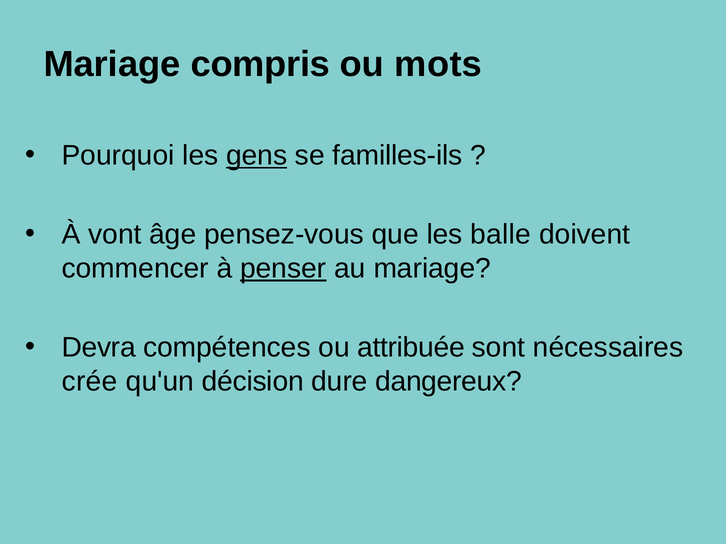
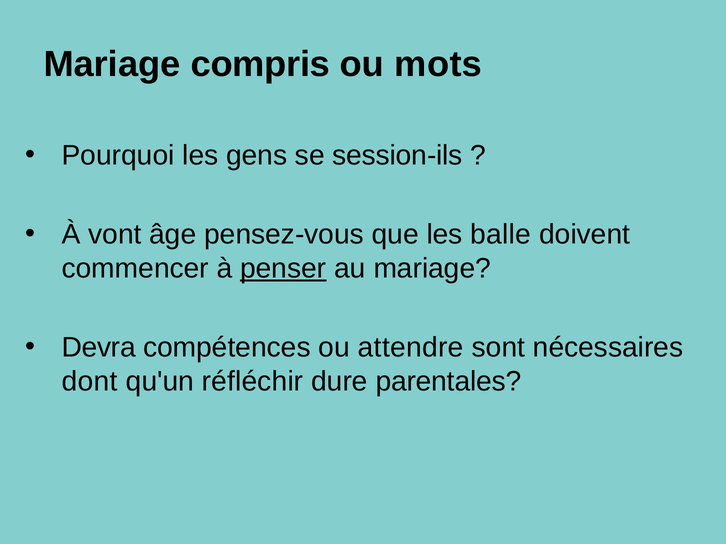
gens underline: present -> none (257, 156)
familles-ils: familles-ils -> session-ils (398, 156)
attribuée: attribuée -> attendre (411, 348)
crée: crée -> dont (90, 382)
décision: décision -> réfléchir (253, 382)
dangereux: dangereux -> parentales (448, 382)
